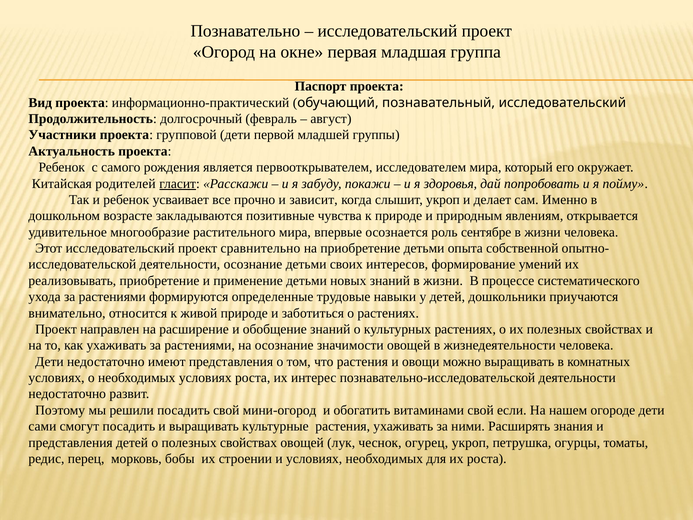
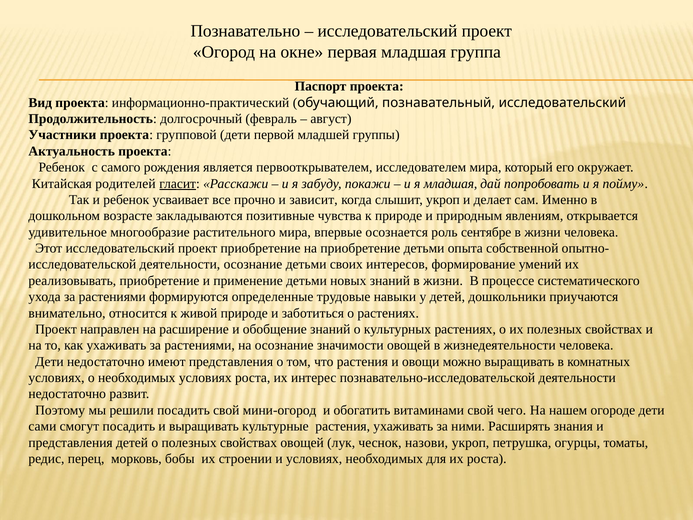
я здоровья: здоровья -> младшая (450, 184)
проект сравнительно: сравнительно -> приобретение (260, 248)
если: если -> чего (512, 410)
огурец: огурец -> назови (427, 442)
